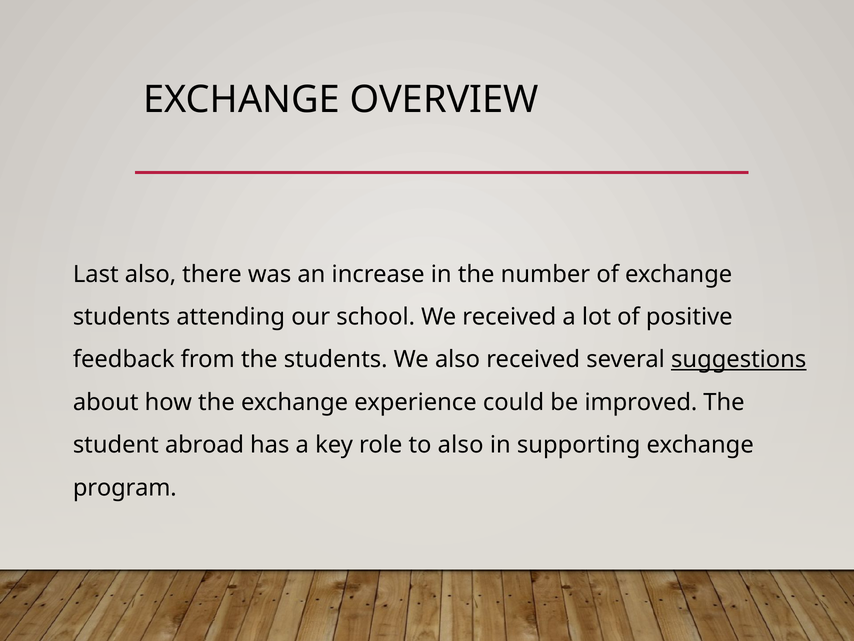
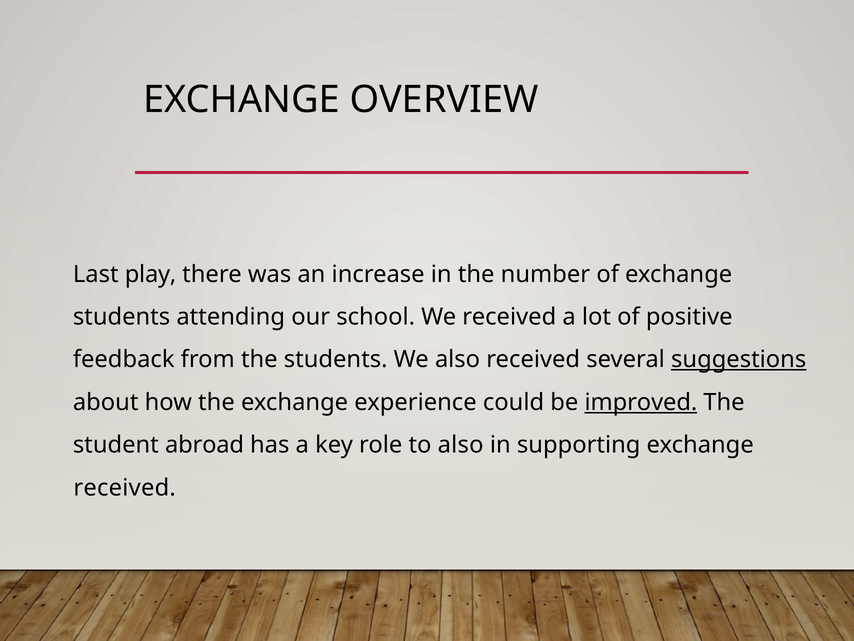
Last also: also -> play (151, 274)
improved underline: none -> present (641, 402)
program: program -> received (125, 487)
